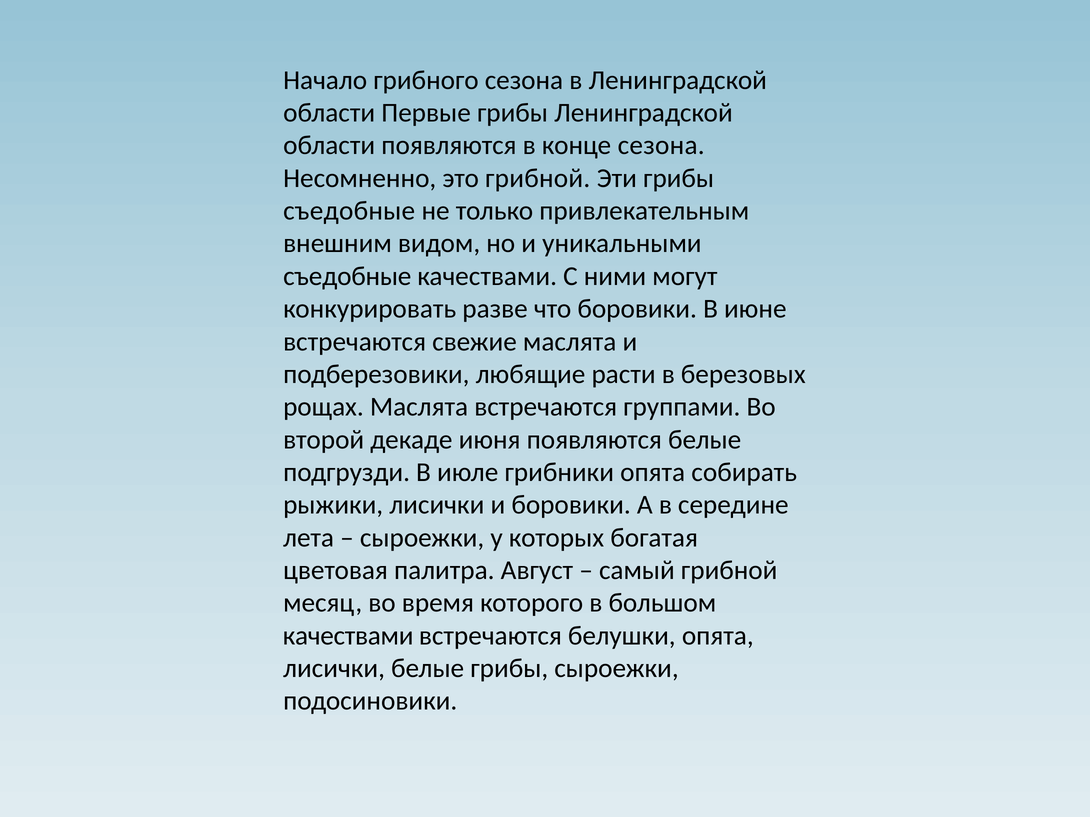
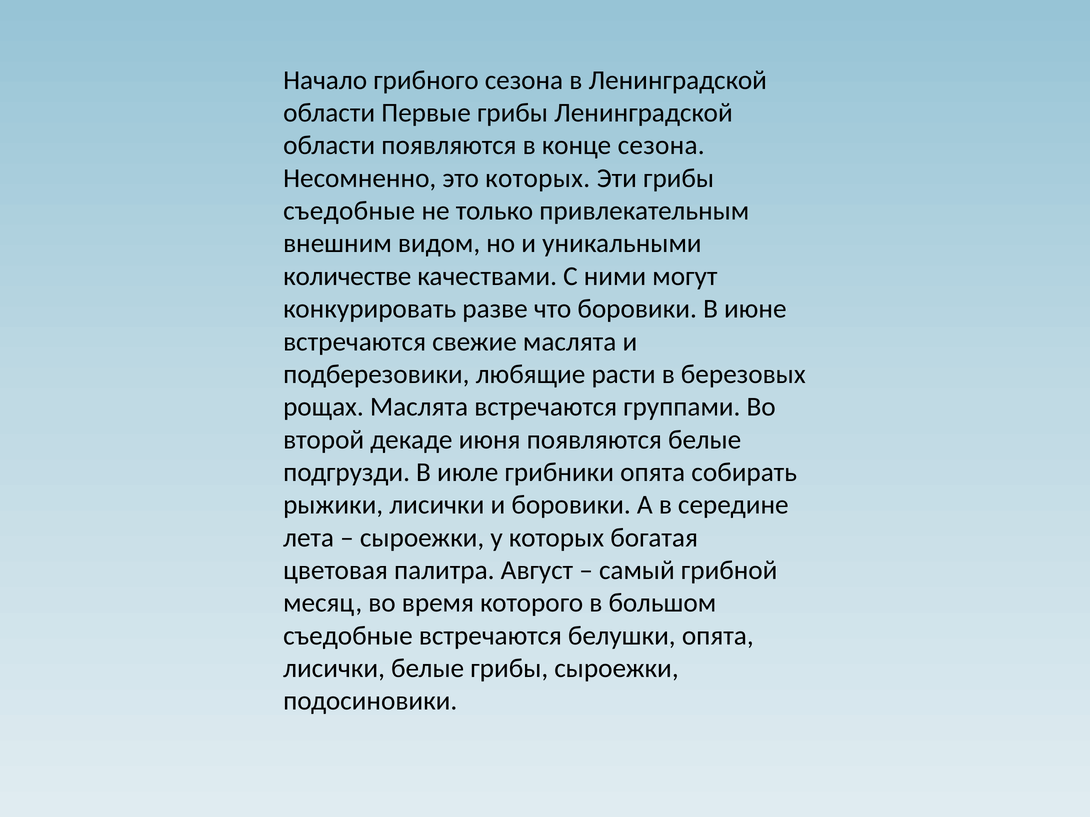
это грибной: грибной -> которых (538, 178)
съедобные: съедобные -> количестве (347, 276)
качествами: качествами -> съедобные (348, 636)
